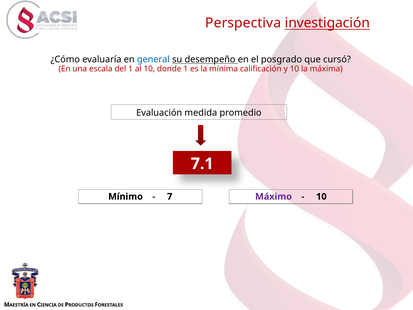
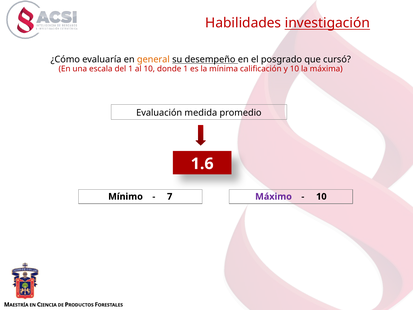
Perspectiva: Perspectiva -> Habilidades (243, 23)
general colour: blue -> orange (153, 59)
7.1: 7.1 -> 1.6 (202, 164)
